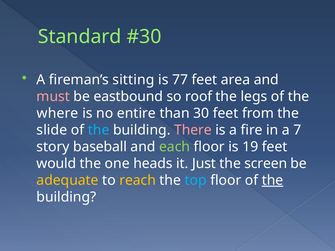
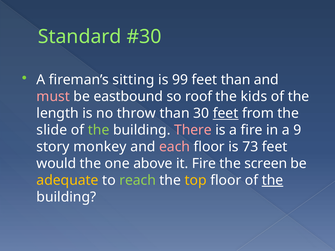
77: 77 -> 99 (180, 80)
feet area: area -> than (236, 80)
legs: legs -> kids (254, 97)
where: where -> length (58, 113)
entire: entire -> throw (136, 113)
feet underline: none -> present (226, 113)
the colour: light blue -> light green (99, 130)
7: 7 -> 9 (297, 130)
baseball: baseball -> monkey (100, 147)
each colour: light green -> pink (175, 147)
19: 19 -> 73 (250, 147)
heads: heads -> above (153, 164)
it Just: Just -> Fire (204, 164)
reach colour: yellow -> light green (138, 180)
top colour: light blue -> yellow (196, 180)
